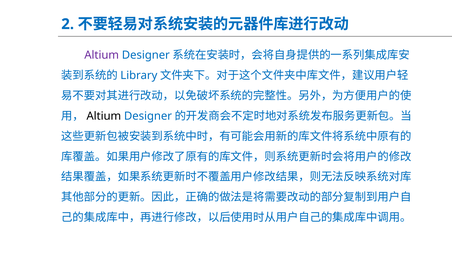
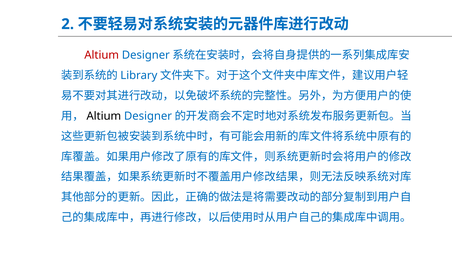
Altium colour: purple -> red (102, 55)
